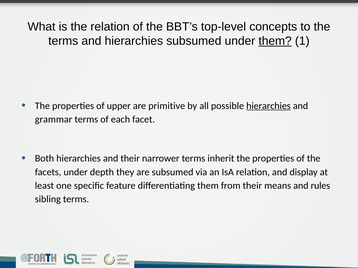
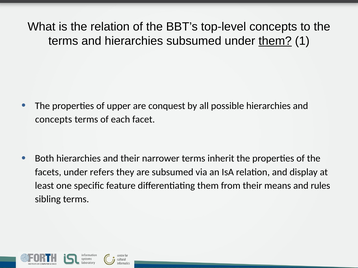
primitive: primitive -> conquest (167, 106)
hierarchies underline: present -> none (268, 106)
grammar: grammar -> concepts (54, 120)
depth: depth -> refers (102, 172)
